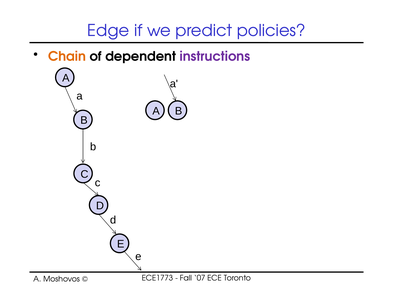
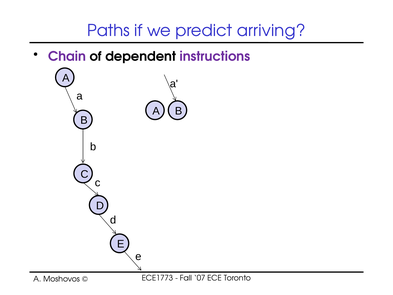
Edge: Edge -> Paths (108, 31)
policies: policies -> arriving (271, 31)
Chain colour: orange -> purple (67, 57)
